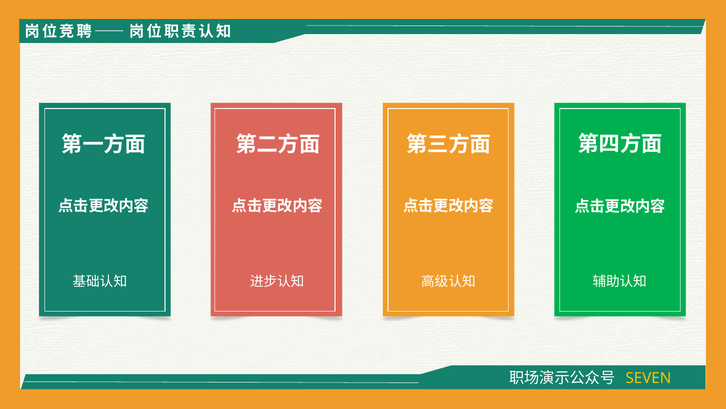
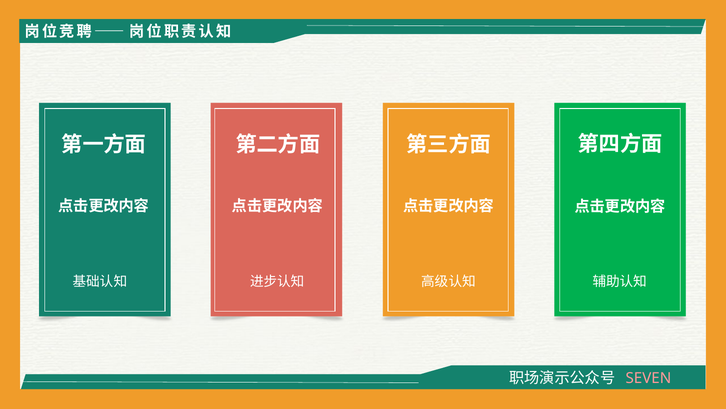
SEVEN colour: yellow -> pink (648, 378)
